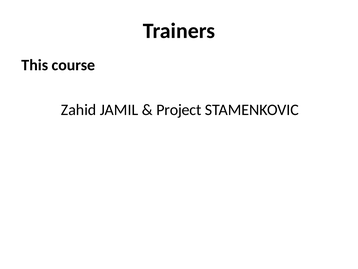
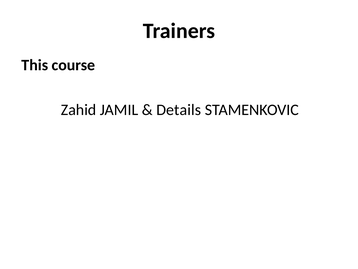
Project: Project -> Details (179, 110)
